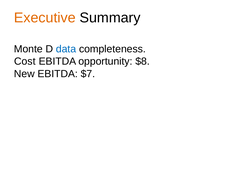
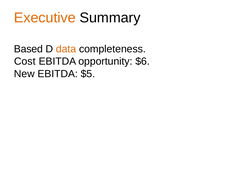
Monte: Monte -> Based (28, 49)
data colour: blue -> orange (66, 49)
$8: $8 -> $6 (143, 61)
$7: $7 -> $5 (88, 74)
